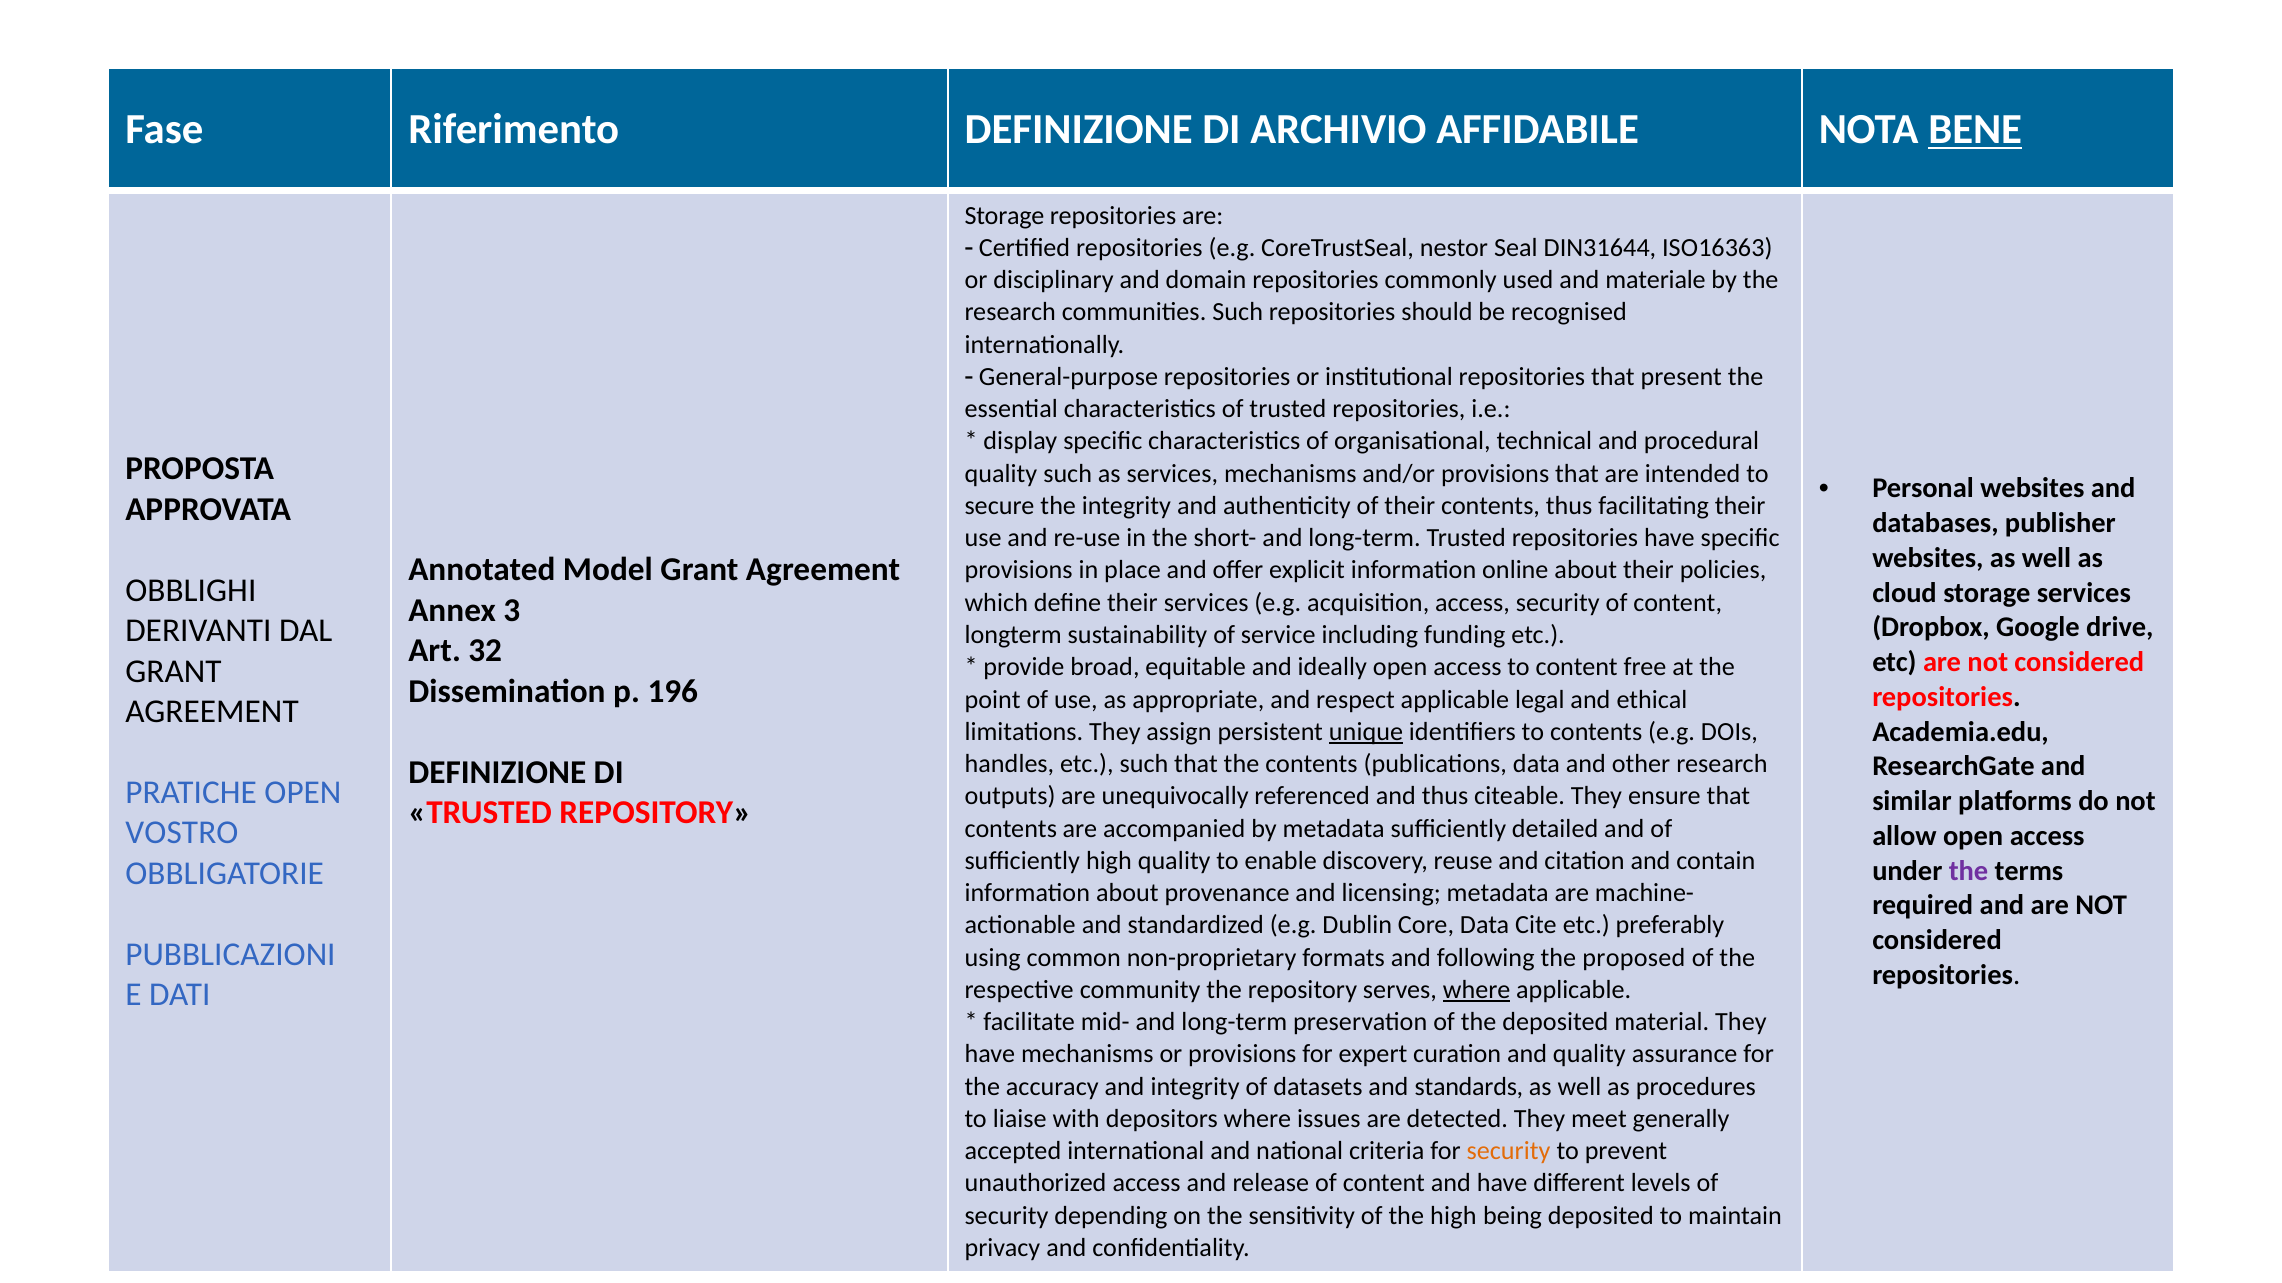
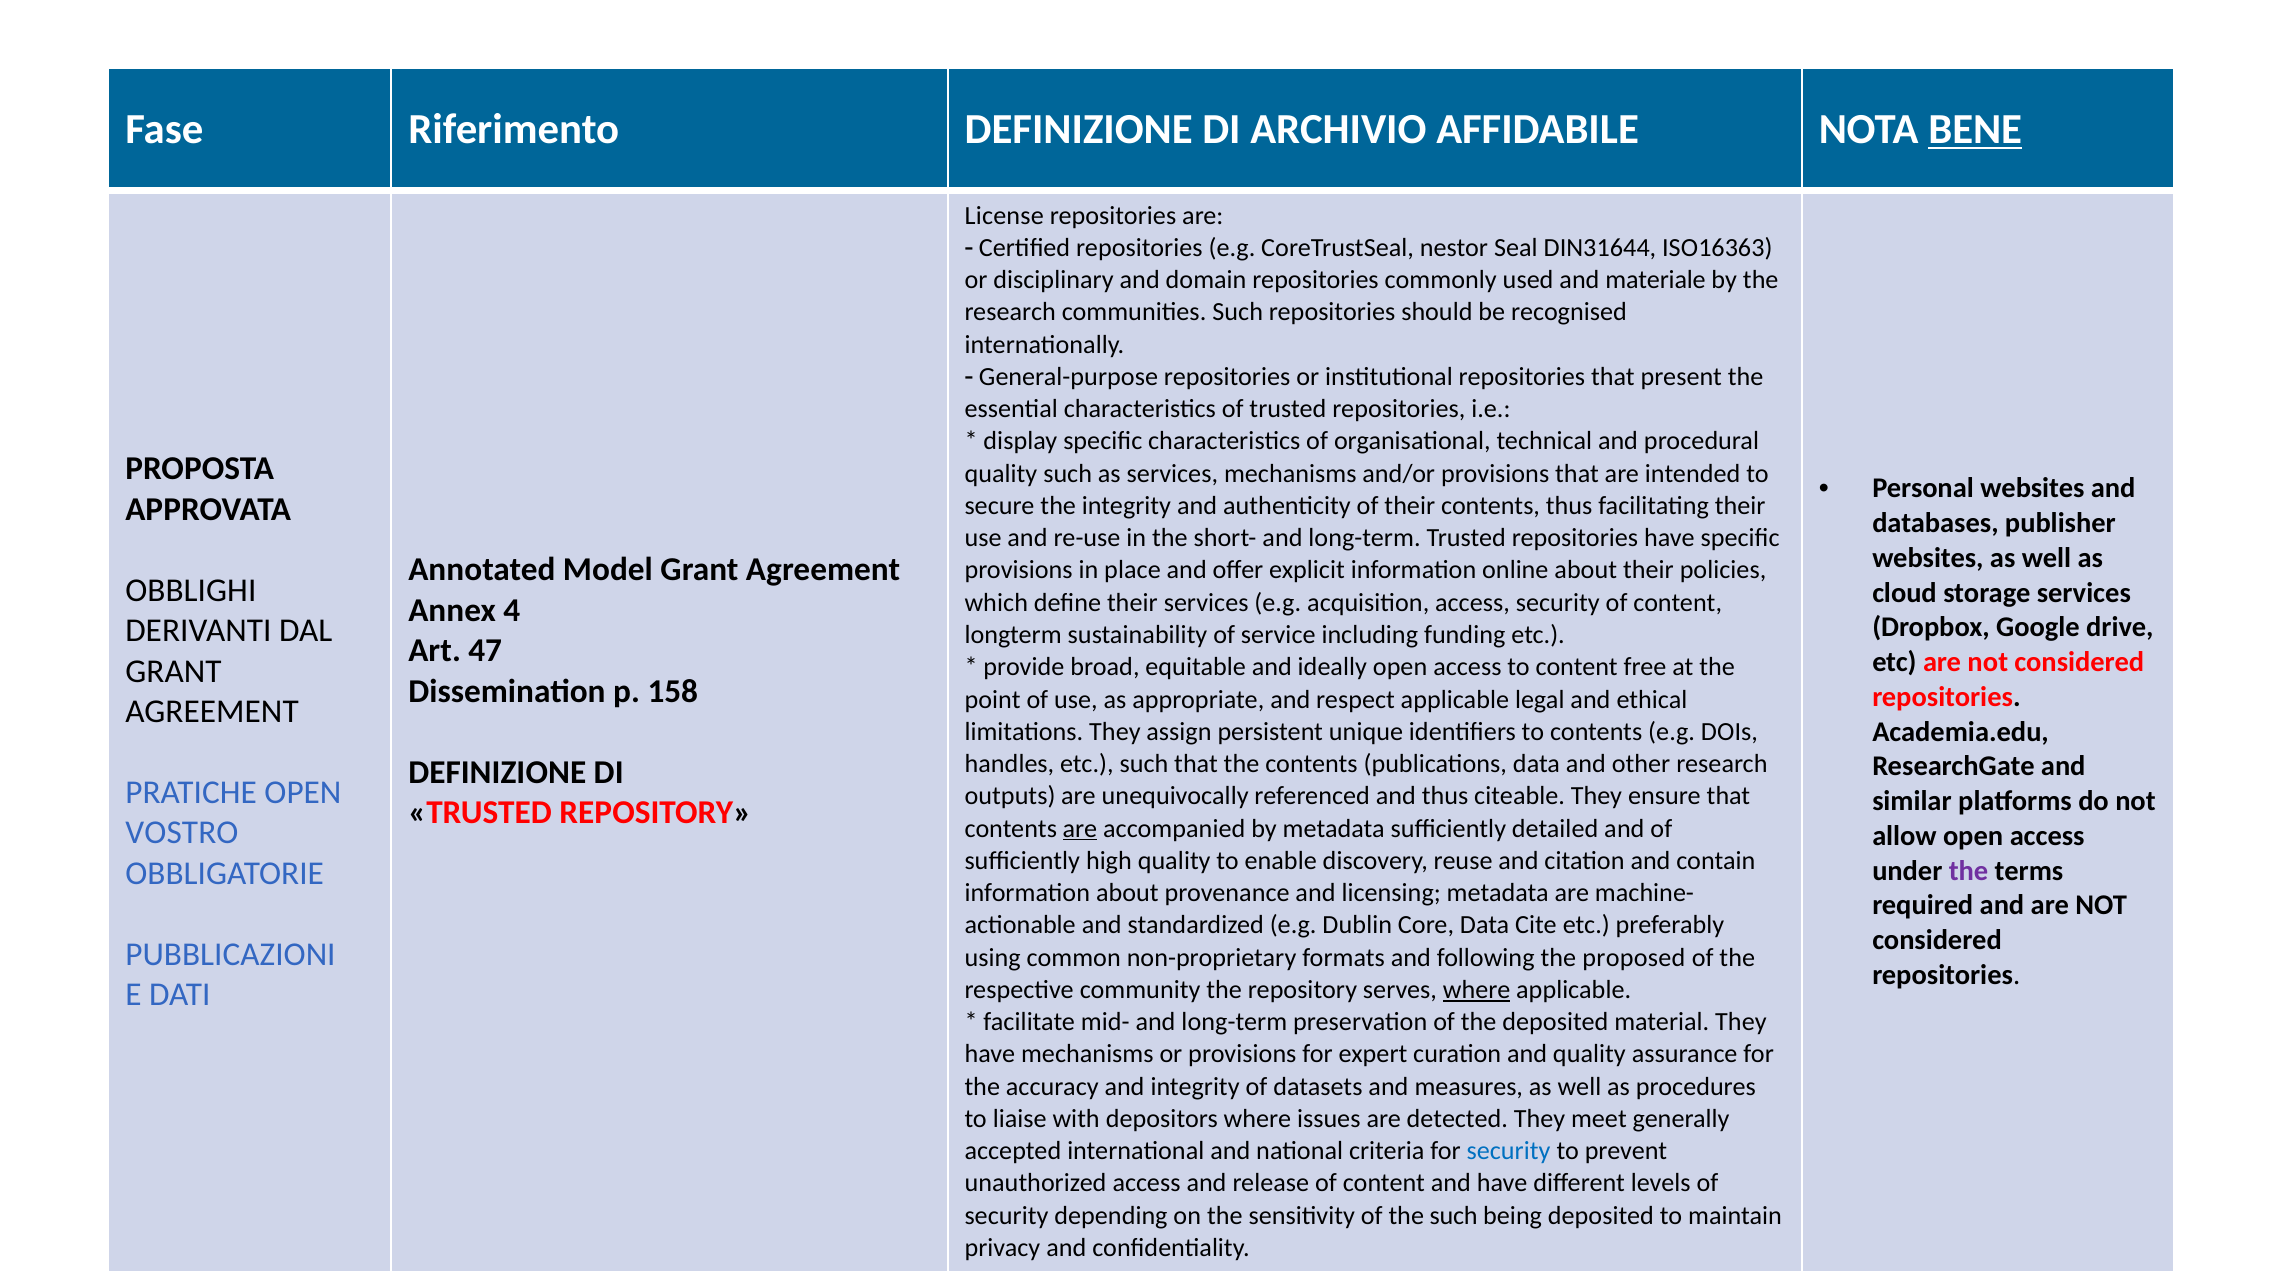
Storage: Storage -> License (1004, 216)
3: 3 -> 4 (512, 611)
32: 32 -> 47 (485, 651)
196: 196 -> 158 (673, 692)
unique underline: present -> none (1366, 732)
are underline: none -> present (1080, 829)
standards: standards -> measures (1469, 1087)
security colour: orange -> blue (1509, 1152)
the high: high -> such (1454, 1216)
